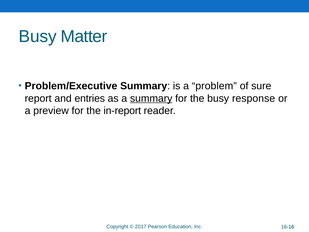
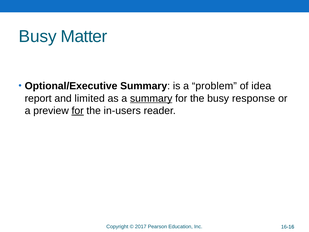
Problem/Executive: Problem/Executive -> Optional/Executive (71, 86)
sure: sure -> idea (261, 86)
entries: entries -> limited (90, 98)
for underline: none -> present (78, 111)
in-report: in-report -> in-users (122, 111)
